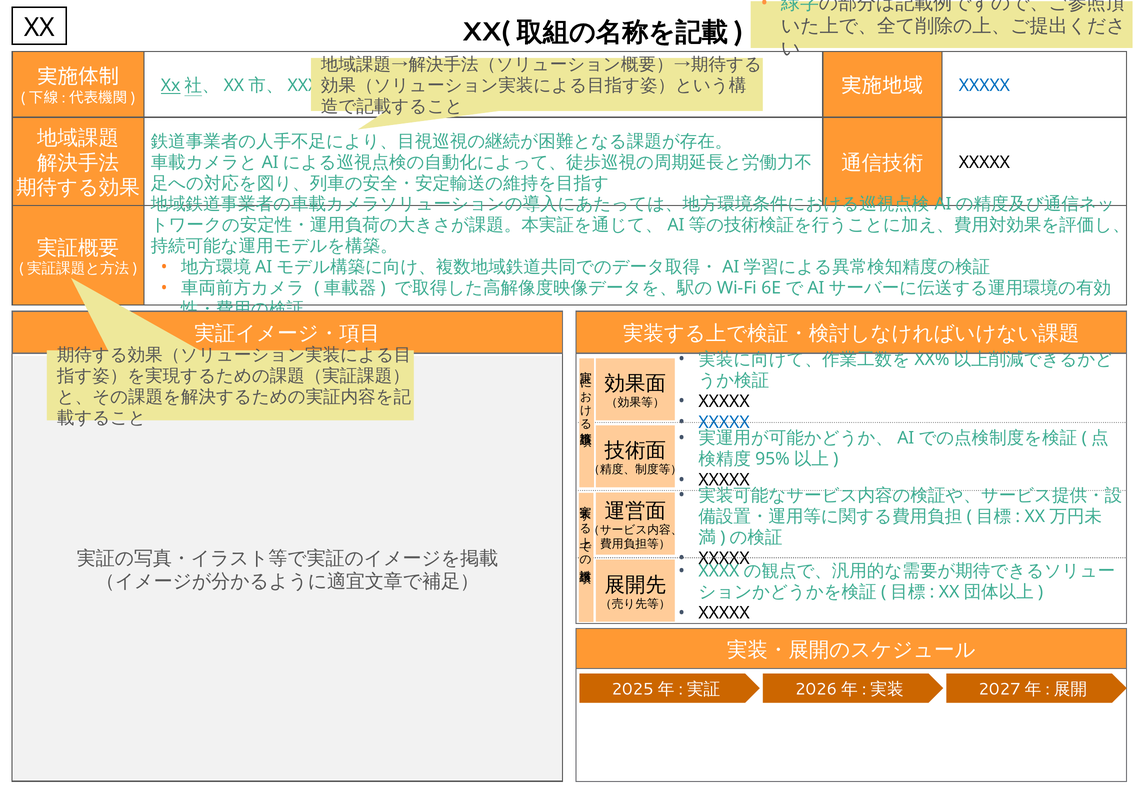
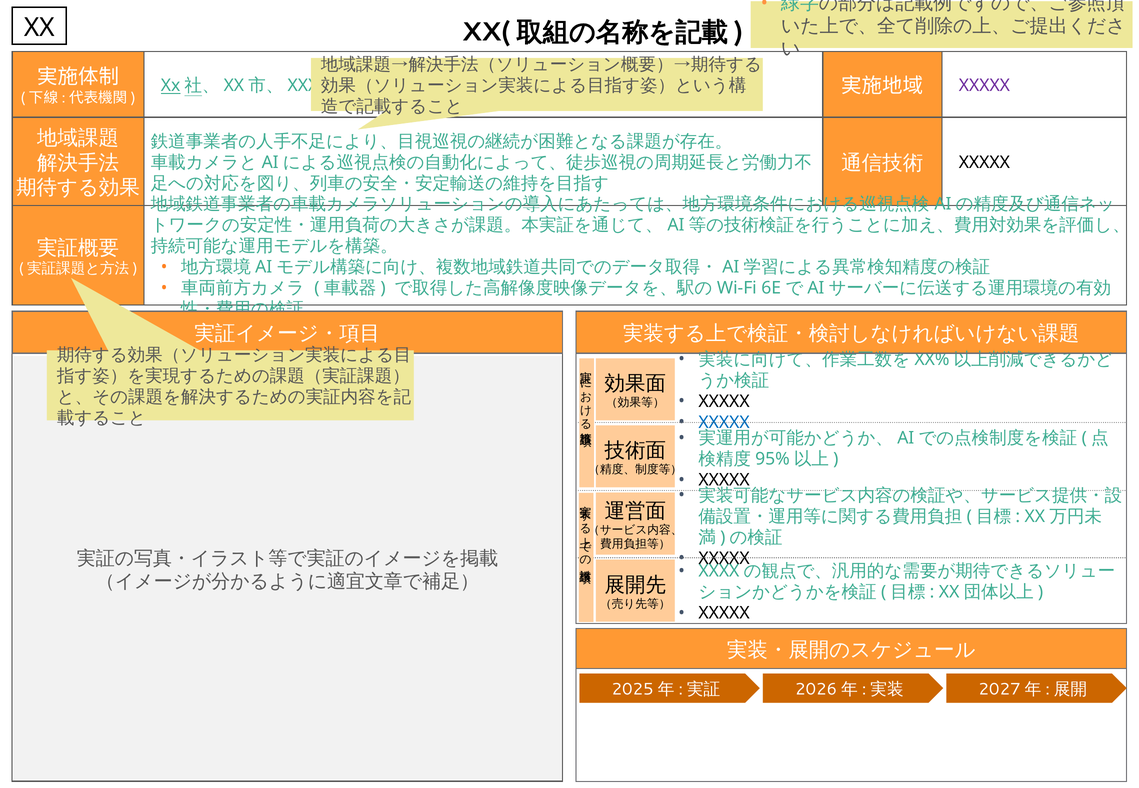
XXXXX colour: blue -> purple (984, 86)
